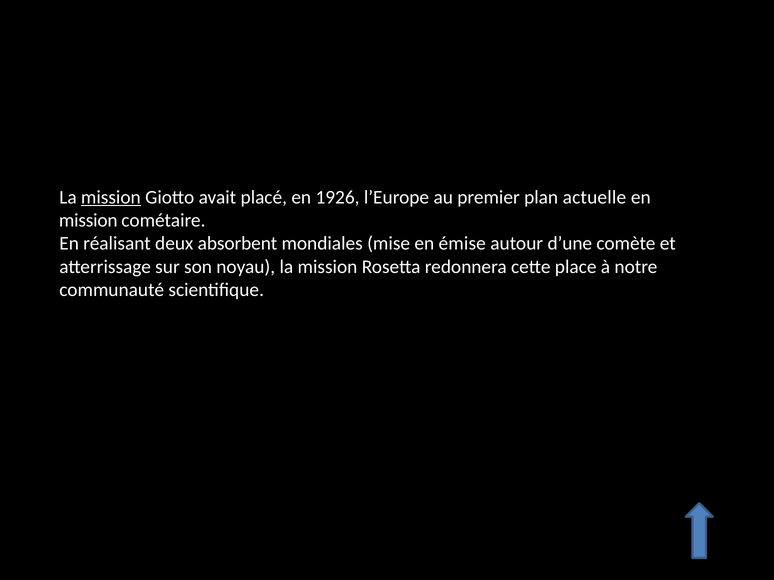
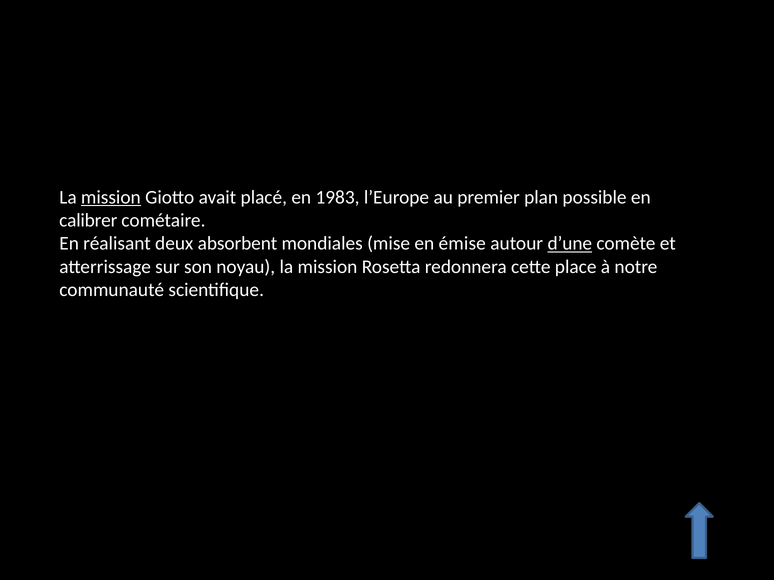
1926: 1926 -> 1983 (338, 197)
actuelle: actuelle -> possible (595, 197)
mission: mission -> calibrer (88, 221)
d’une underline: none -> present (570, 244)
